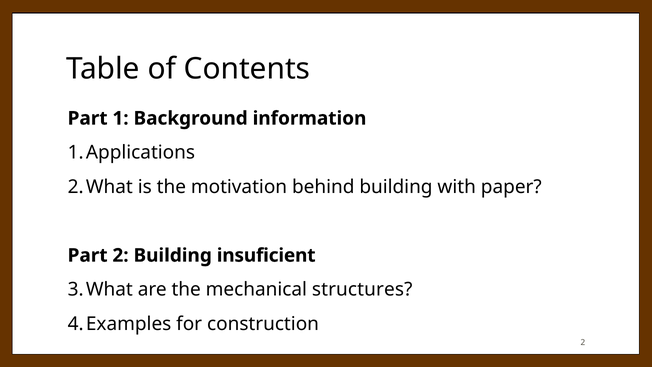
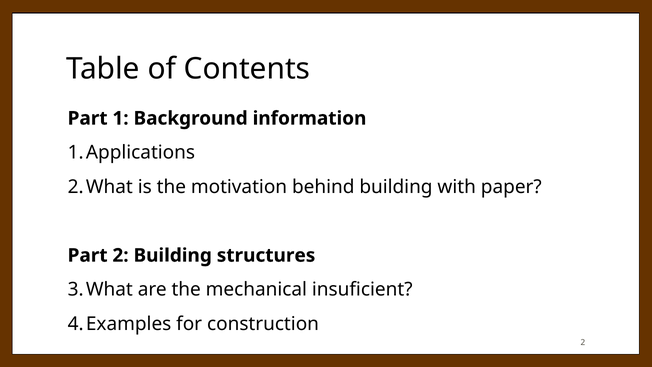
insuficient: insuficient -> structures (266, 255)
structures: structures -> insuficient (362, 290)
